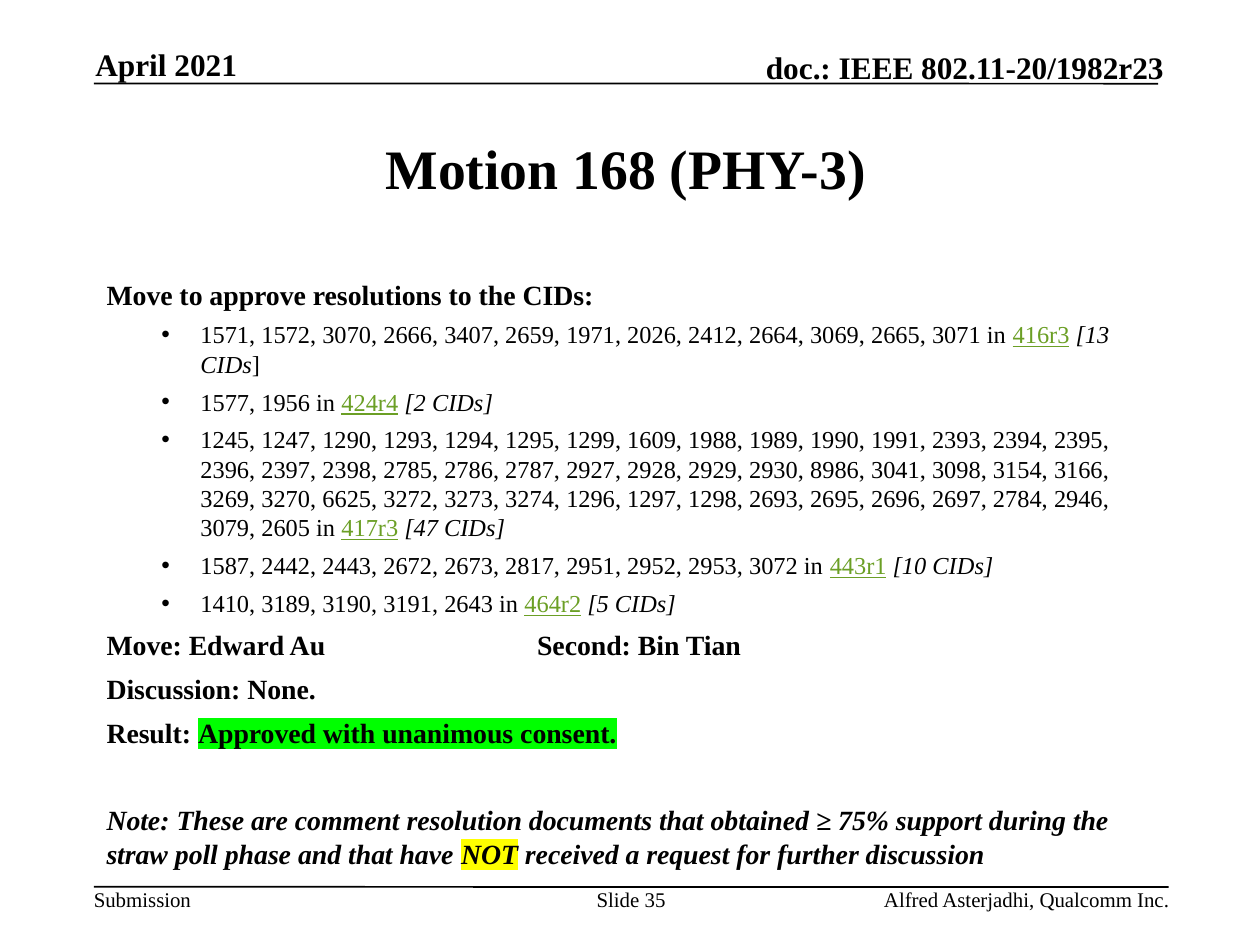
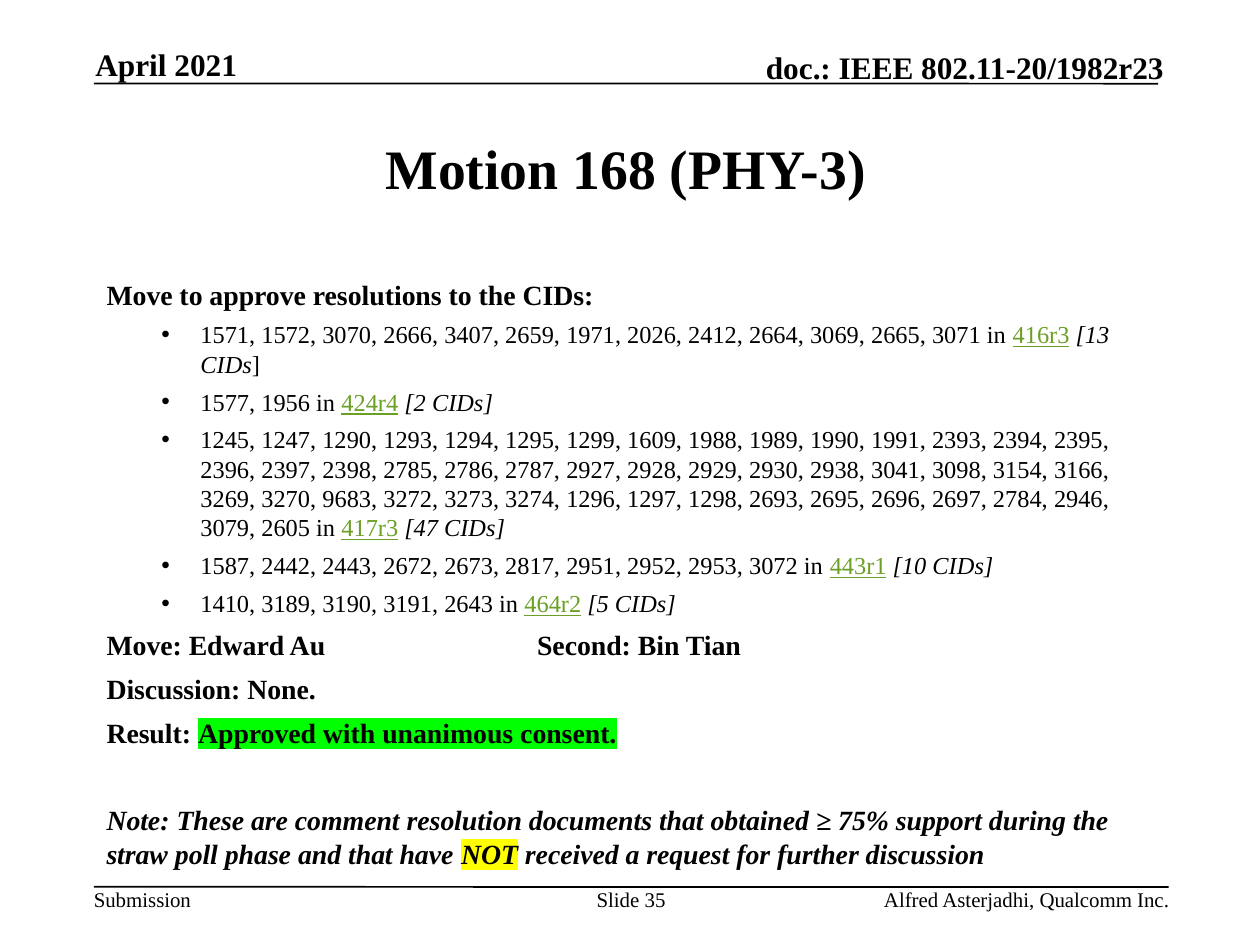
8986: 8986 -> 2938 (838, 470)
6625: 6625 -> 9683 (350, 499)
